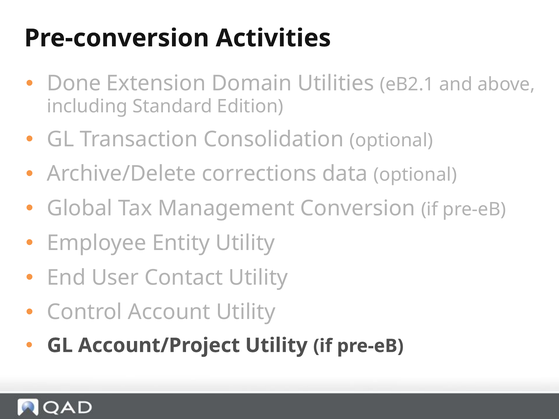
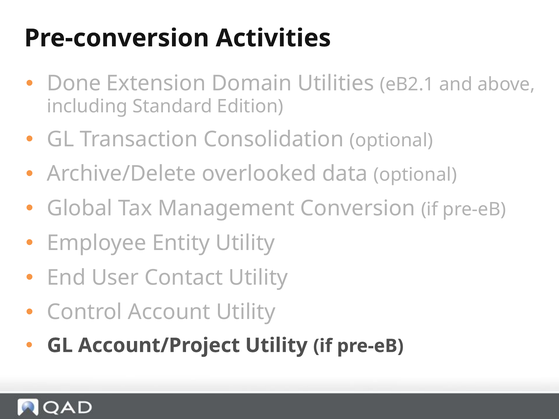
corrections: corrections -> overlooked (259, 174)
